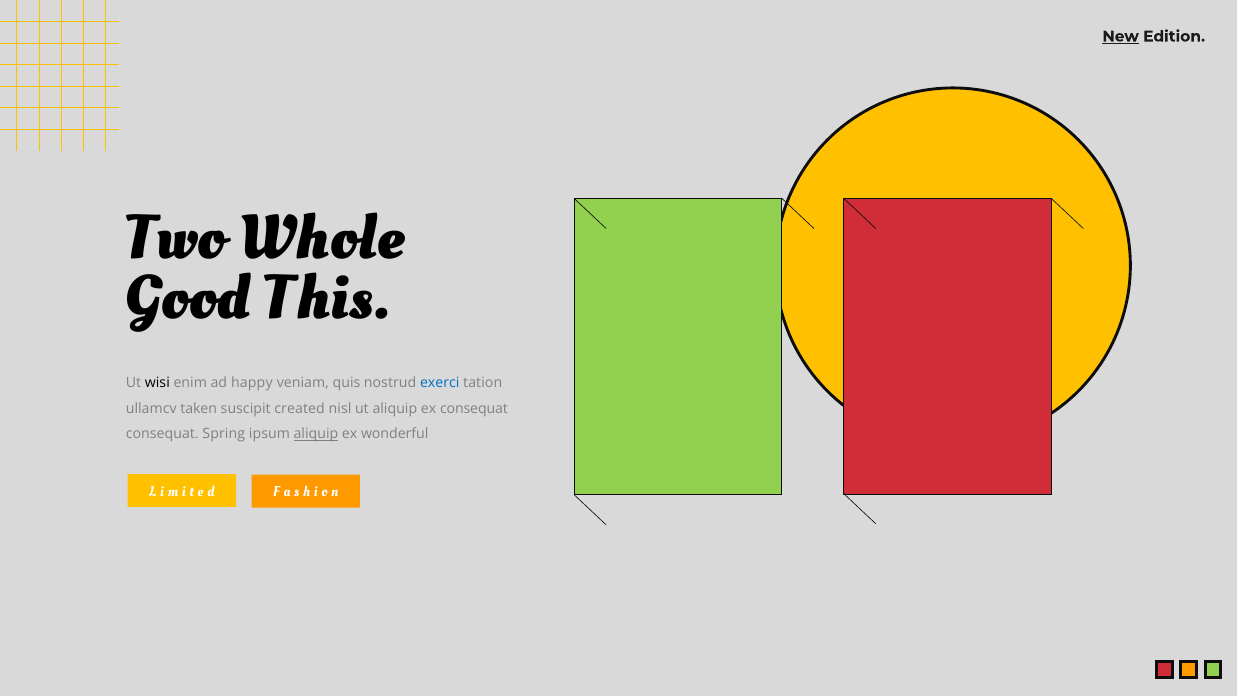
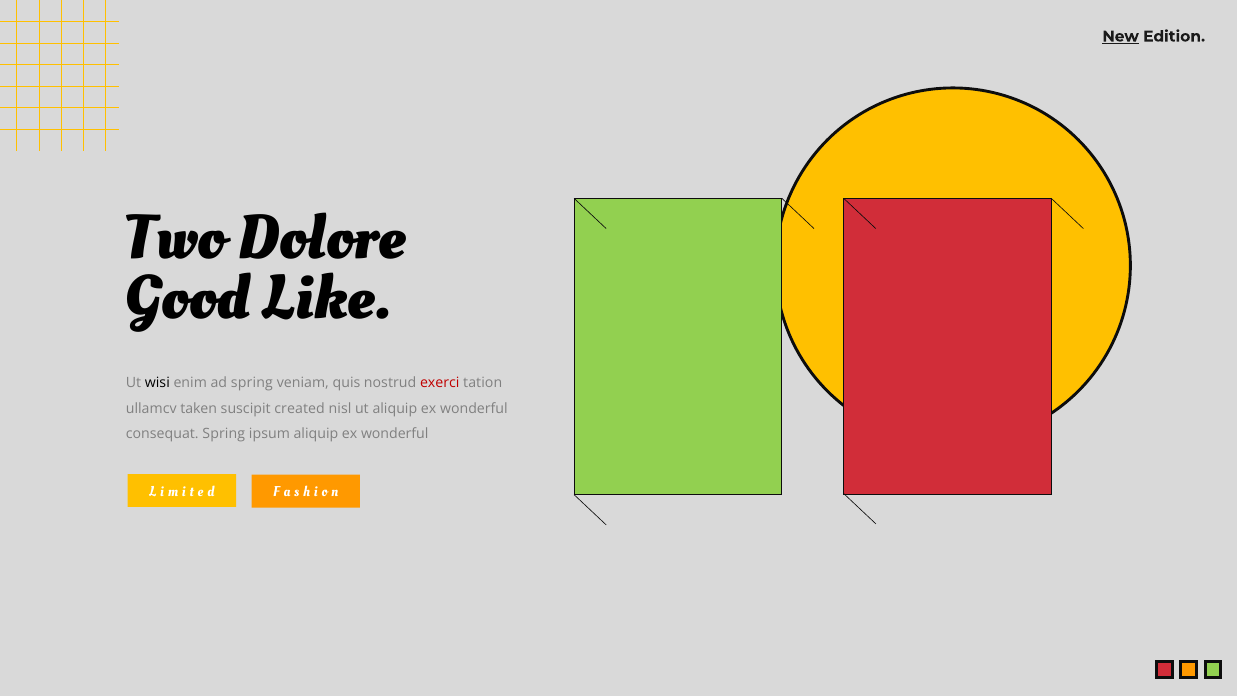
Whole: Whole -> Dolore (321, 238)
This: This -> Like (327, 298)
ad happy: happy -> spring (252, 383)
exerci colour: blue -> red (440, 383)
ut aliquip ex consequat: consequat -> wonderful (474, 408)
aliquip underline: present -> none (316, 434)
